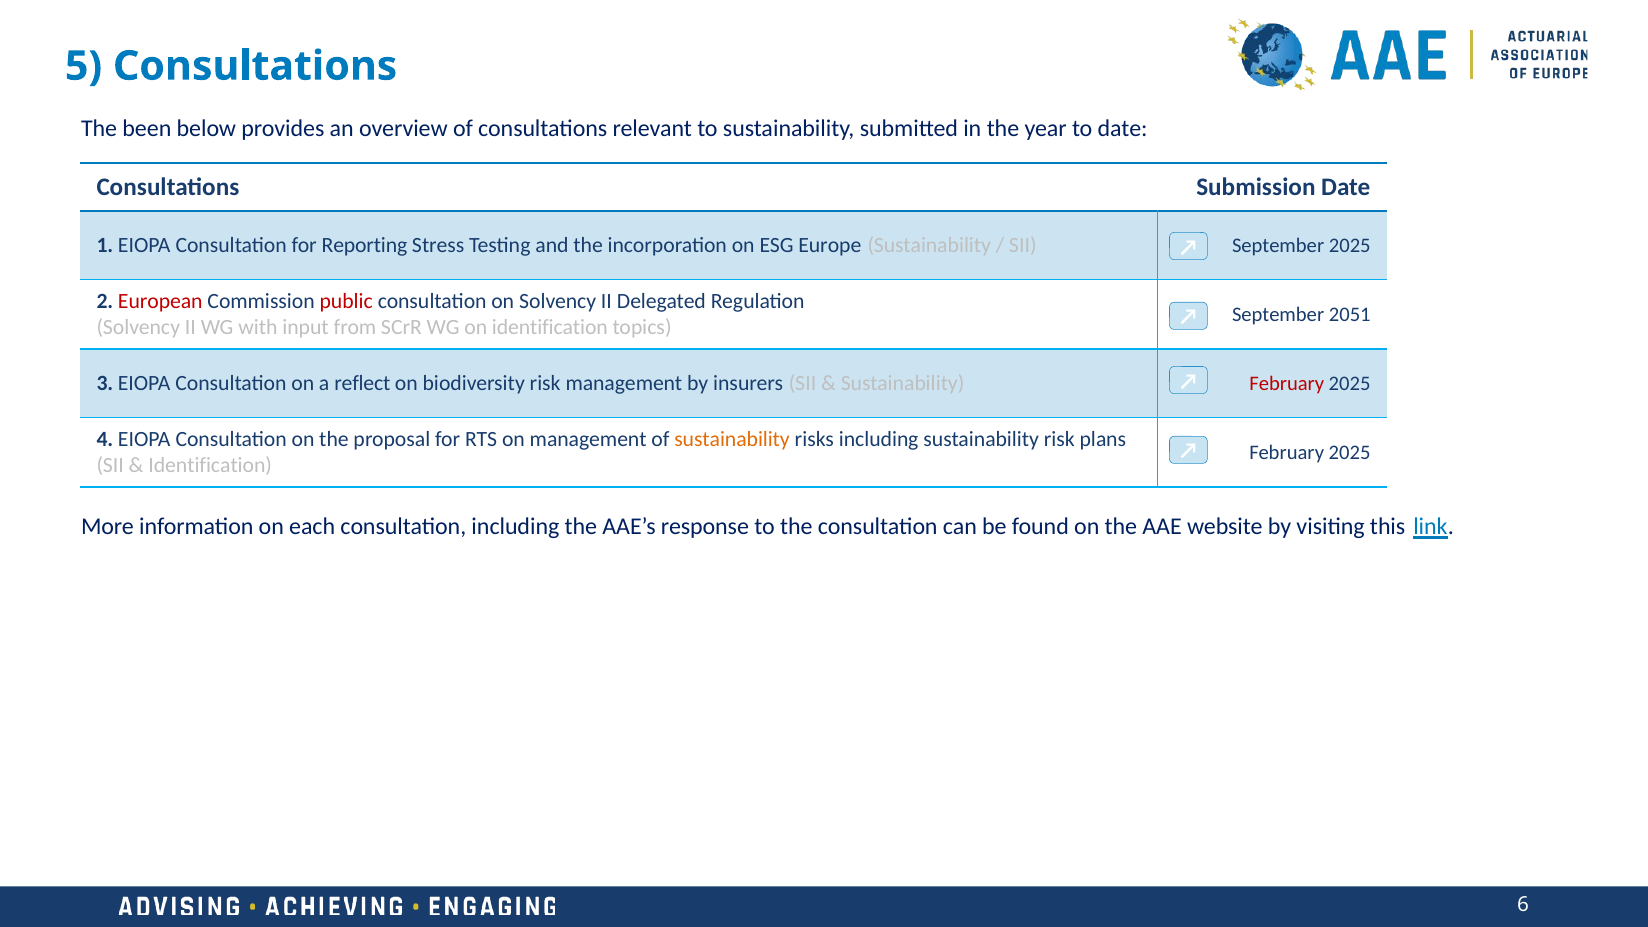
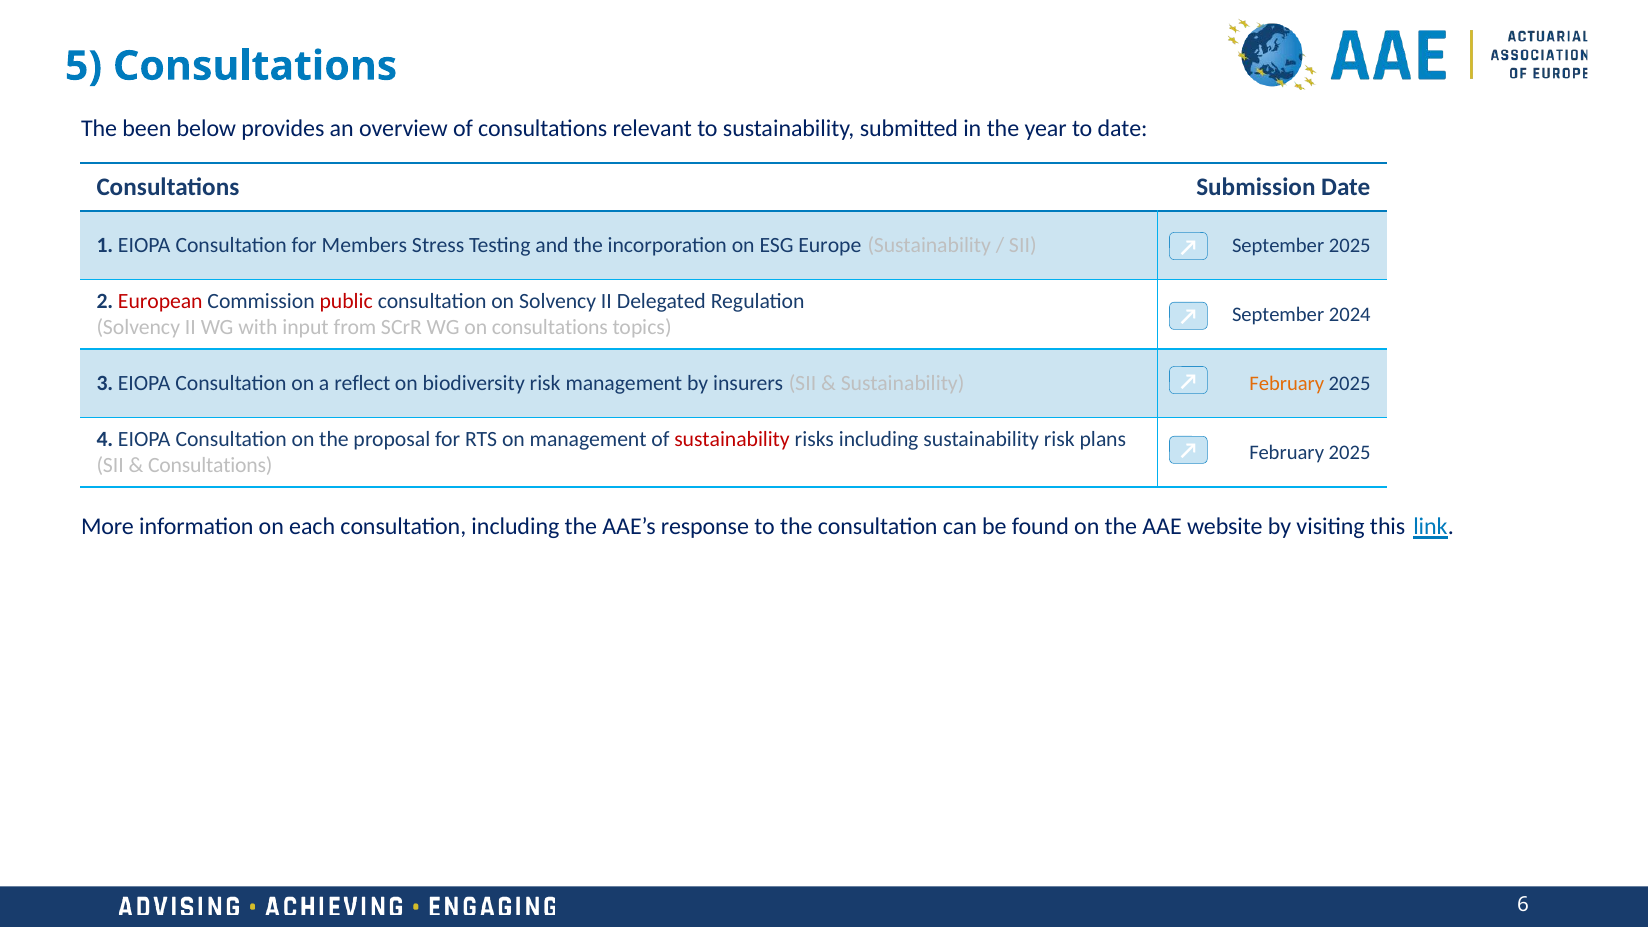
Reporting: Reporting -> Members (364, 246)
2051: 2051 -> 2024 (1350, 314)
on identification: identification -> consultations (550, 328)
February colour: red -> orange (1287, 384)
sustainability colour: orange -> red (732, 439)
Identification: Identification -> Consultations (210, 466)
